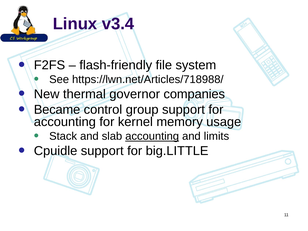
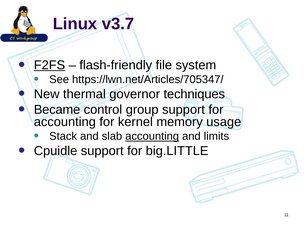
v3.4: v3.4 -> v3.7 (118, 24)
F2FS underline: none -> present (49, 65)
https://lwn.net/Articles/718988/: https://lwn.net/Articles/718988/ -> https://lwn.net/Articles/705347/ (148, 79)
companies: companies -> techniques (194, 94)
